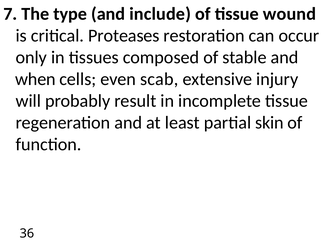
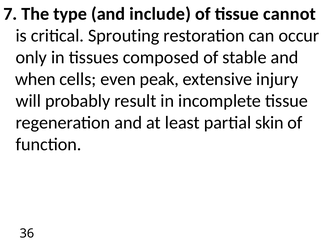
wound: wound -> cannot (290, 14)
Proteases: Proteases -> Sprouting (124, 36)
scab: scab -> peak (159, 79)
